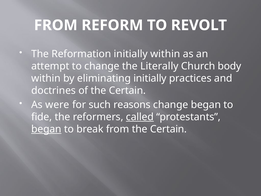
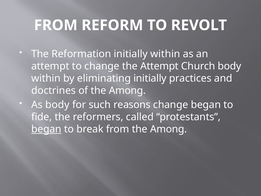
the Literally: Literally -> Attempt (159, 66)
of the Certain: Certain -> Among (127, 90)
As were: were -> body (57, 105)
called underline: present -> none (140, 117)
from the Certain: Certain -> Among (169, 129)
